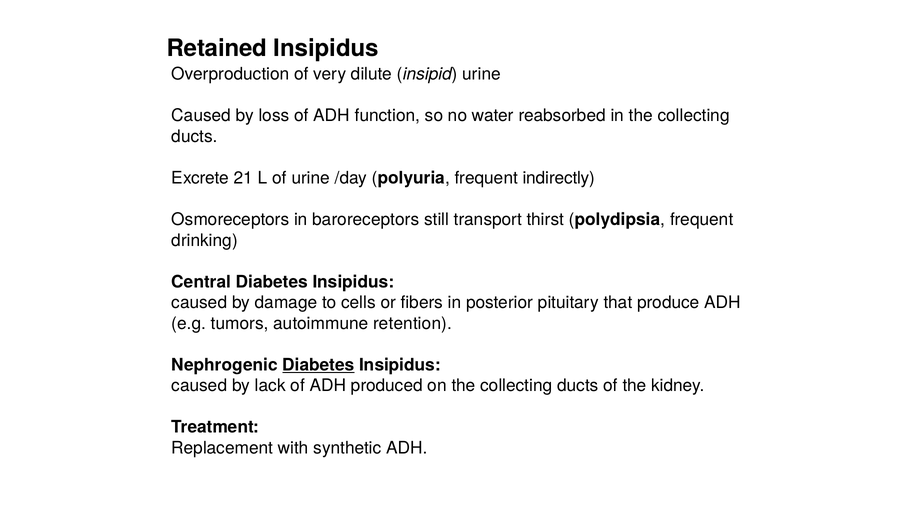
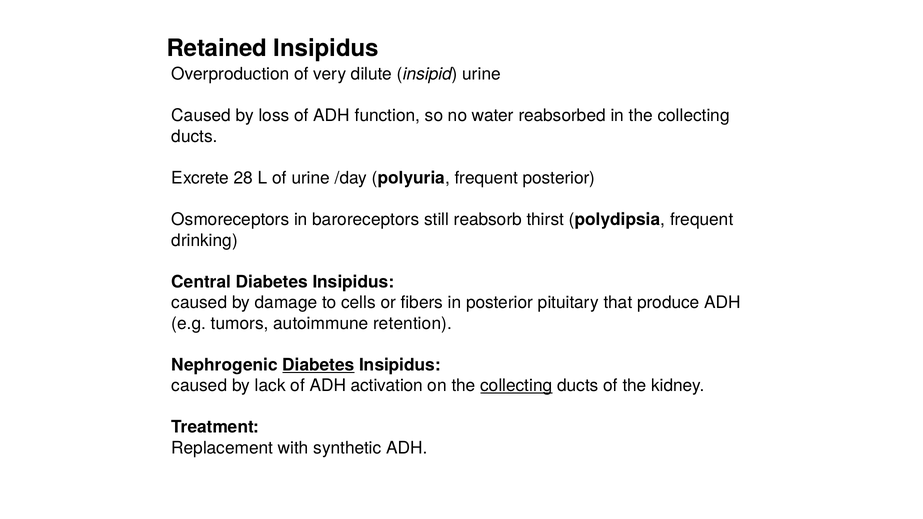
21: 21 -> 28 (243, 178)
frequent indirectly: indirectly -> posterior (559, 178)
transport: transport -> reabsorb (488, 220)
produced: produced -> activation (387, 386)
collecting underline: none -> present (516, 386)
